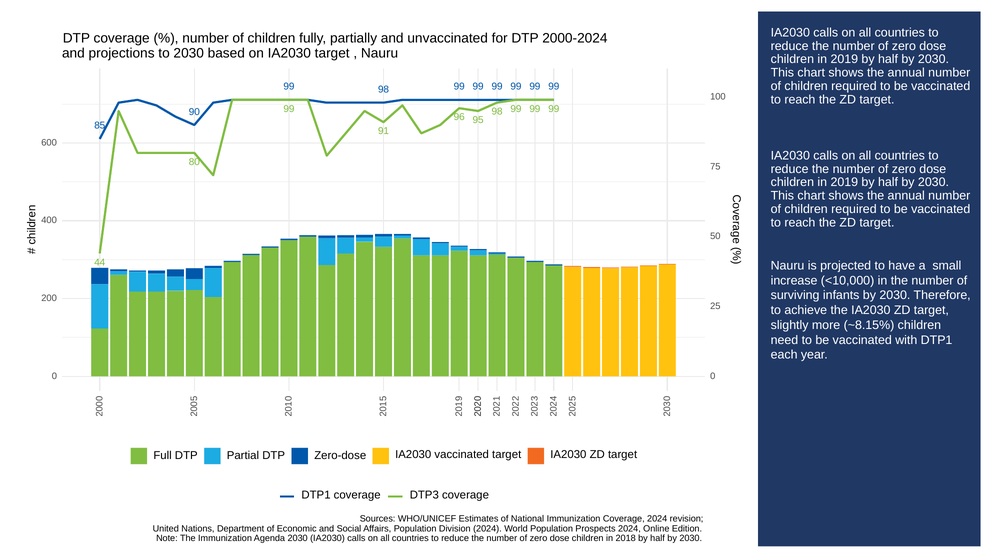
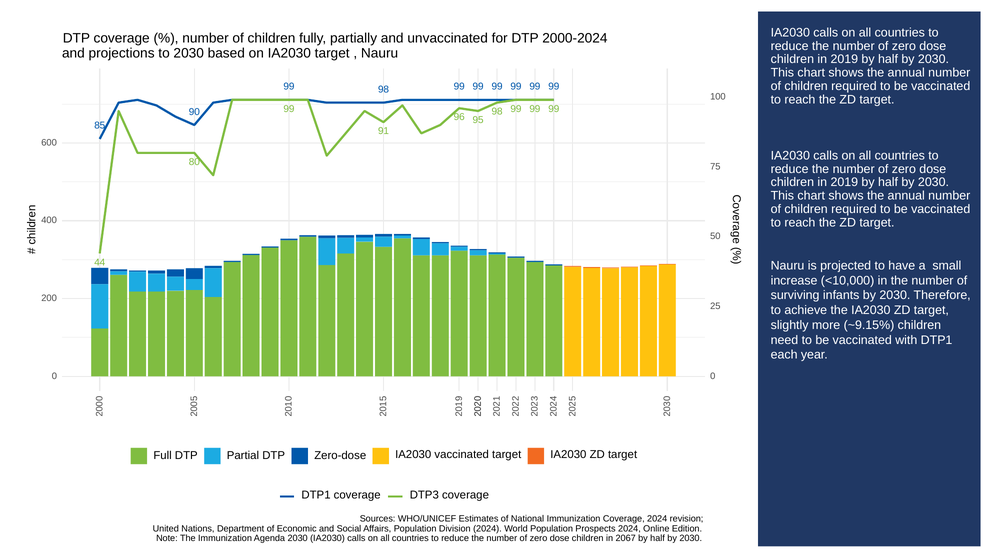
~8.15%: ~8.15% -> ~9.15% (869, 325)
2018: 2018 -> 2067 (626, 539)
